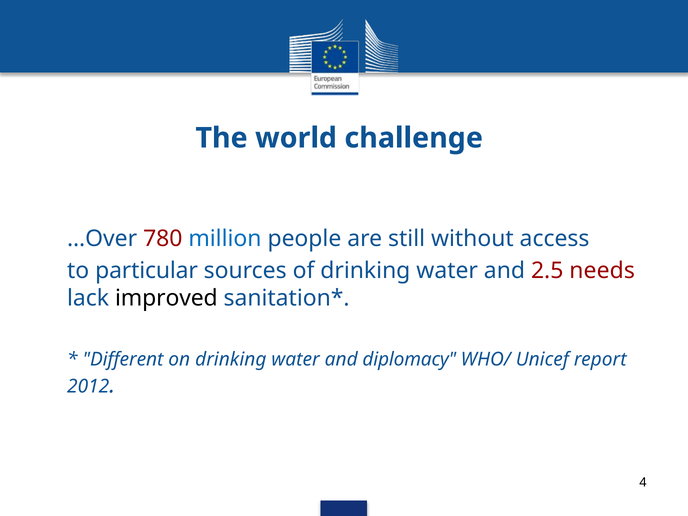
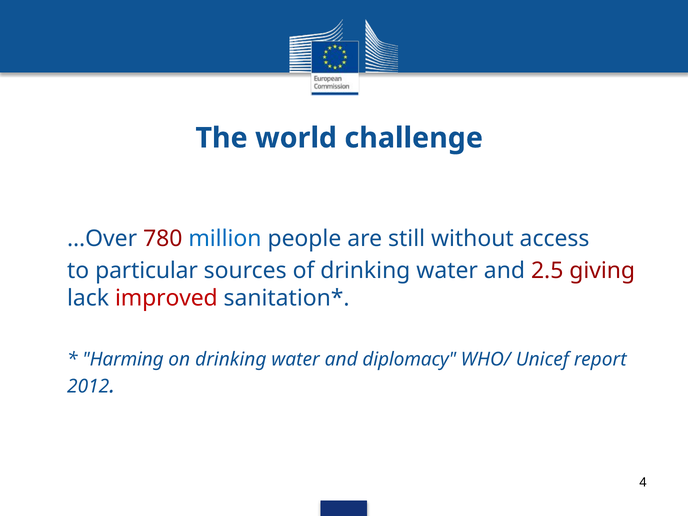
needs: needs -> giving (602, 271)
improved colour: black -> red (166, 298)
Different: Different -> Harming (123, 360)
